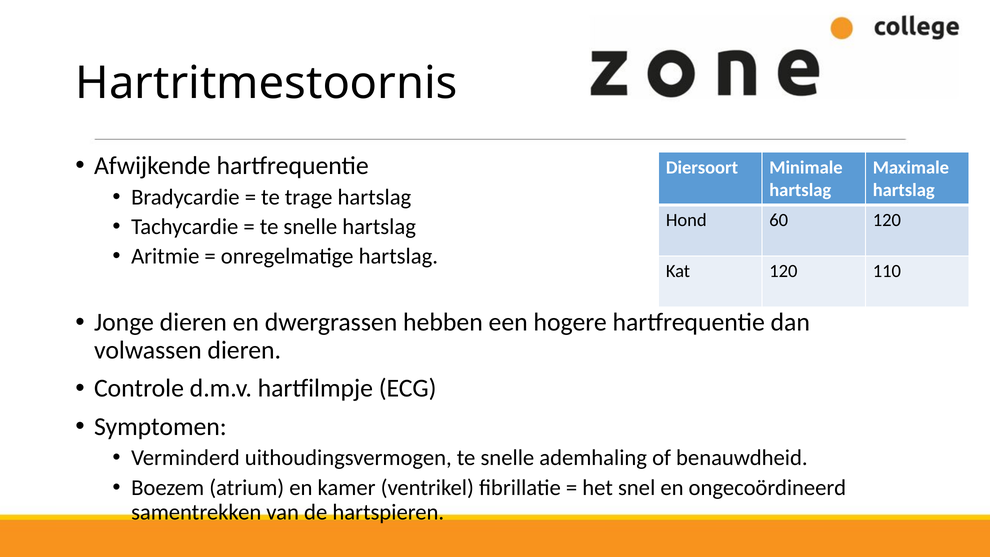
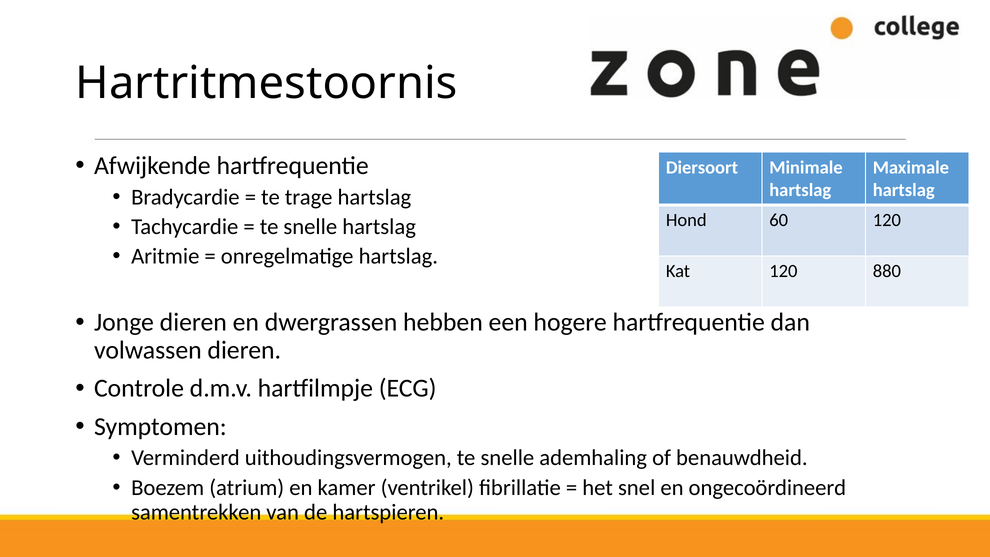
110: 110 -> 880 (887, 271)
